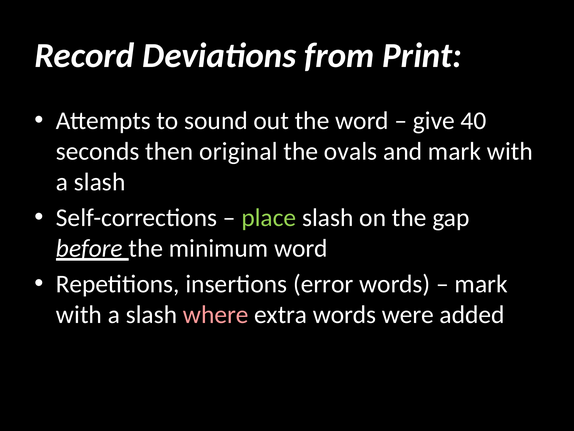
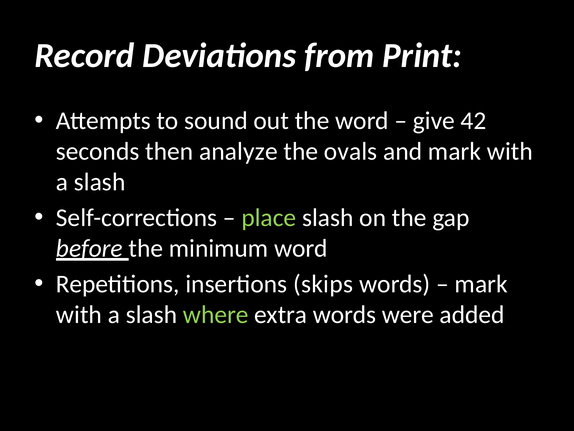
40: 40 -> 42 (473, 120)
original: original -> analyze (238, 151)
error: error -> skips (323, 284)
where colour: pink -> light green (216, 315)
